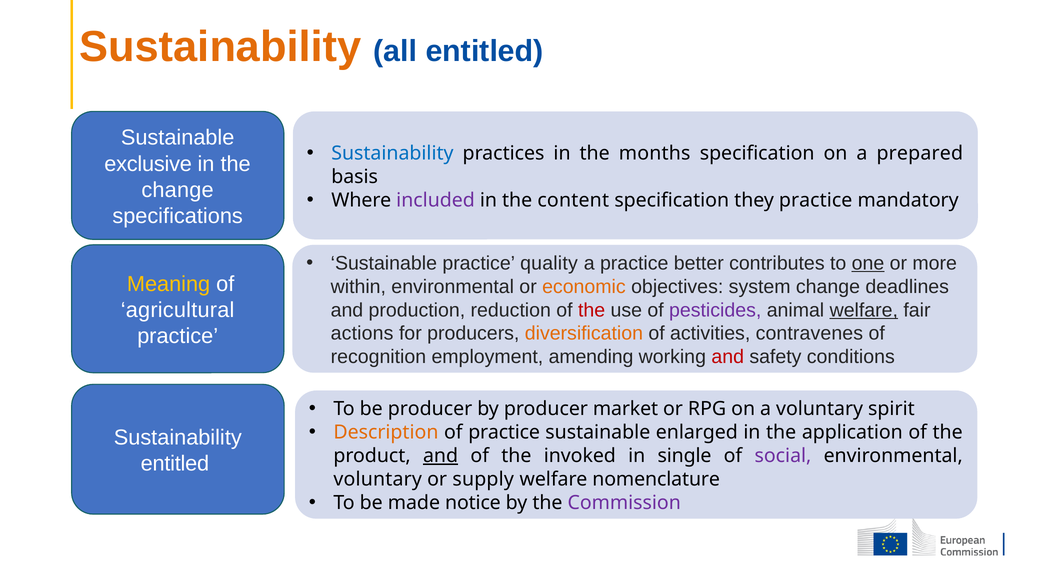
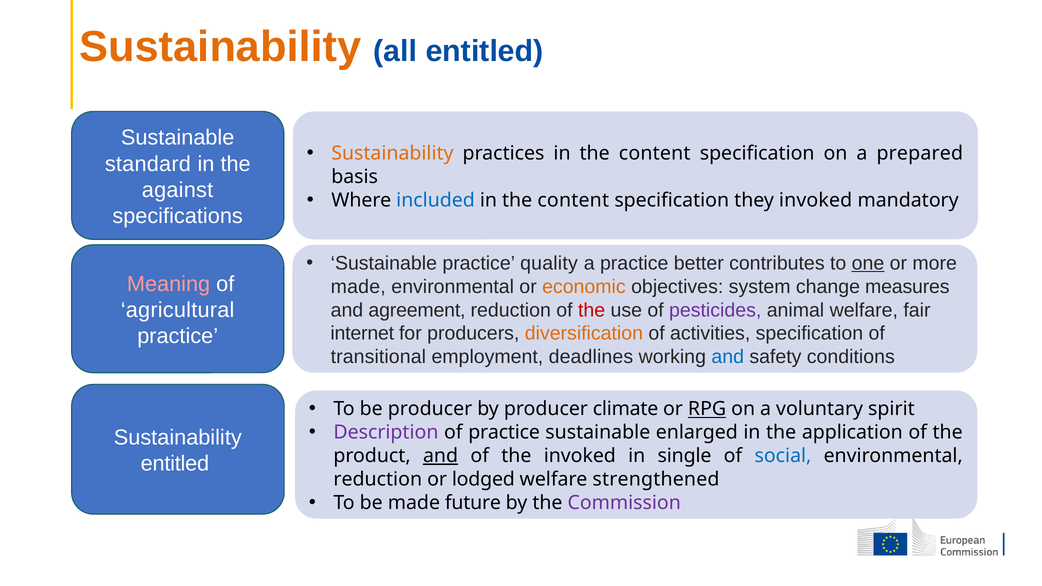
Sustainability colour: blue -> orange (392, 153)
practices in the months: months -> content (655, 153)
exclusive: exclusive -> standard (148, 164)
change: change -> against (178, 190)
included colour: purple -> blue (436, 200)
they practice: practice -> invoked (816, 200)
Meaning colour: yellow -> pink (169, 284)
within: within -> made (358, 287)
deadlines: deadlines -> measures (907, 287)
production: production -> agreement (417, 310)
welfare underline: present -> none (864, 310)
actions: actions -> internet (362, 334)
activities contravenes: contravenes -> specification (809, 334)
recognition: recognition -> transitional (378, 357)
amending: amending -> deadlines (591, 357)
and colour: red -> blue (728, 357)
market: market -> climate (626, 409)
RPG underline: none -> present (707, 409)
Description colour: orange -> purple (386, 433)
social colour: purple -> blue (783, 456)
voluntary: voluntary -> reduction (378, 479)
supply: supply -> lodged (483, 479)
nomenclature: nomenclature -> strengthened (656, 479)
notice: notice -> future (473, 503)
